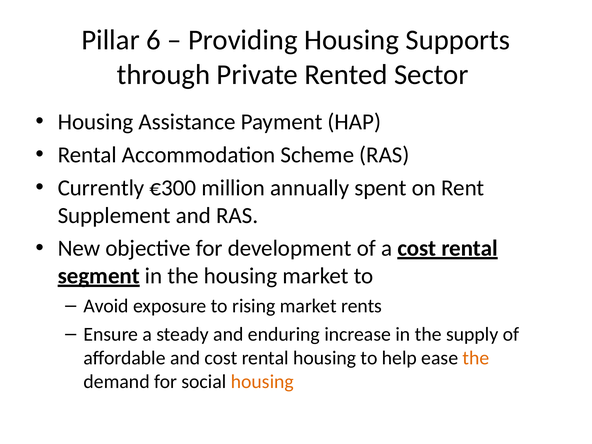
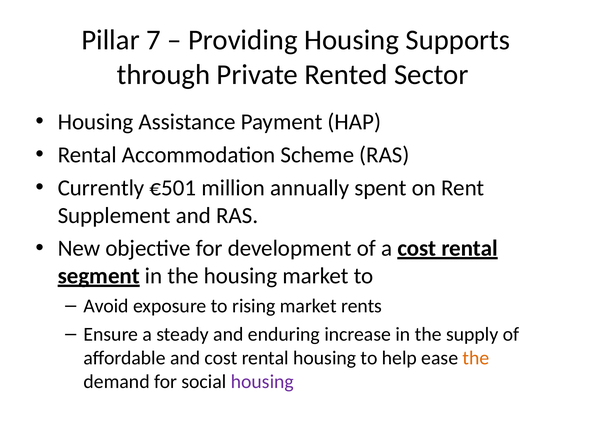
6: 6 -> 7 (154, 40)
€300: €300 -> €501 (173, 188)
housing colour: orange -> purple (262, 382)
